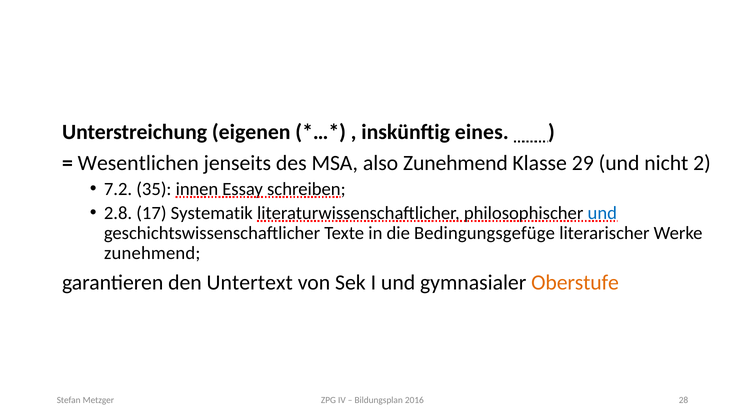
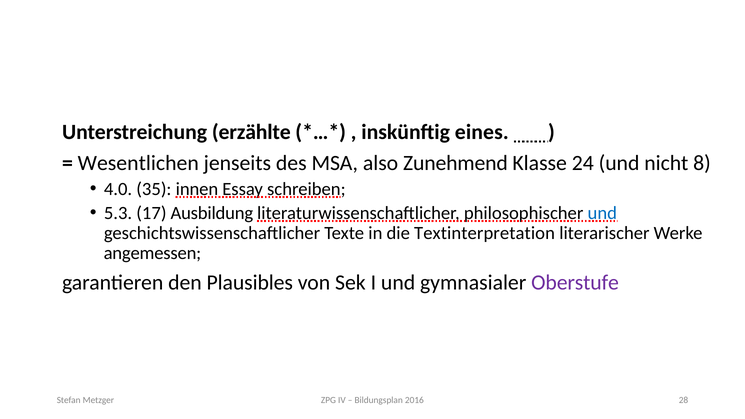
eigenen: eigenen -> erzählte (251, 132)
29: 29 -> 24 (583, 163)
2: 2 -> 8 (702, 163)
7.2: 7.2 -> 4.0 (118, 189)
2.8: 2.8 -> 5.3 (118, 213)
Systematik: Systematik -> Ausbildung (212, 213)
Bedingungsgefüge: Bedingungsgefüge -> Textinterpretation (485, 233)
zunehmend: zunehmend -> angemessen (152, 253)
Untertext: Untertext -> Plausibles (250, 283)
Oberstufe colour: orange -> purple (575, 283)
